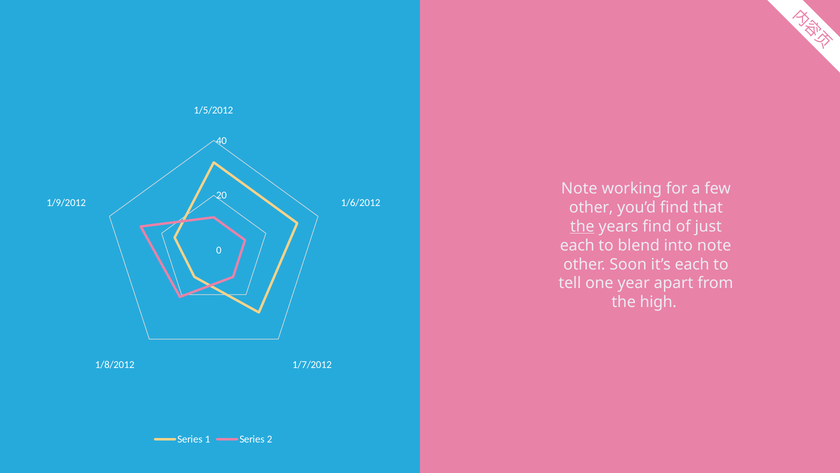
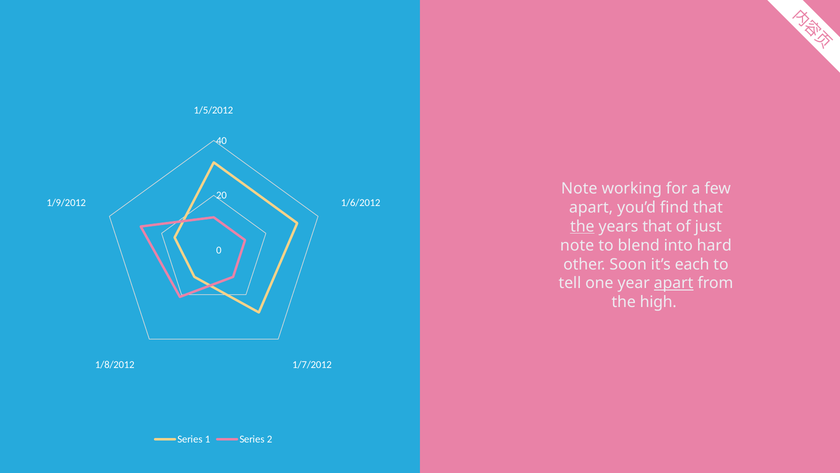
other: other -> apart (591, 207)
years find: find -> that (657, 226)
each: each -> note (577, 245)
into note: note -> hard (714, 245)
apart underline: none -> present (674, 283)
